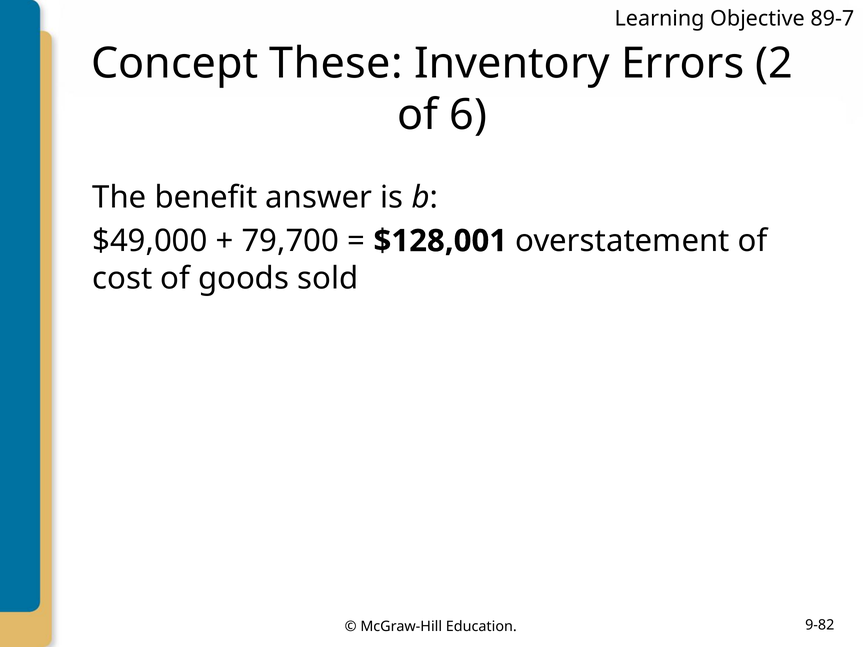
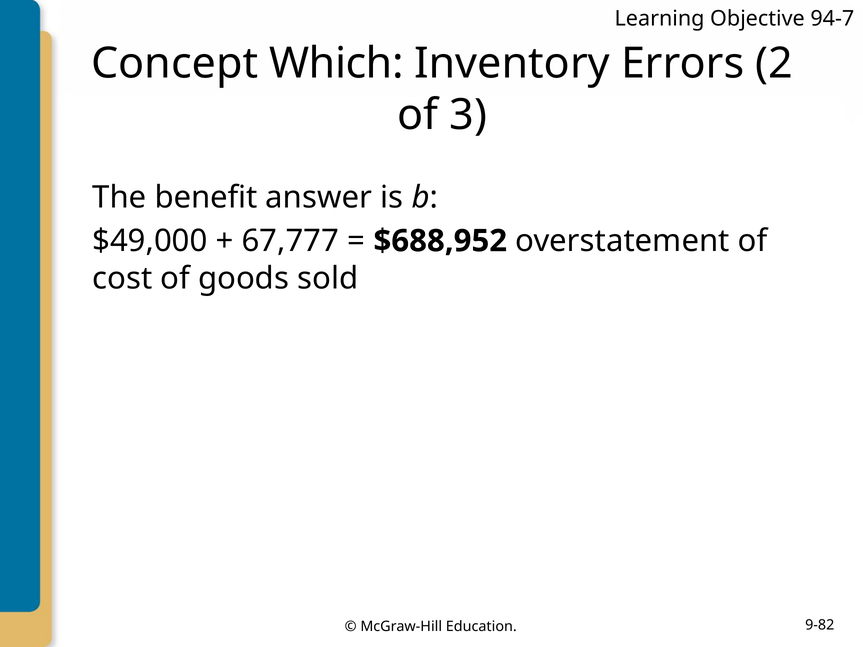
89-7: 89-7 -> 94-7 (832, 18)
These: These -> Which (336, 63)
6: 6 -> 3 (468, 115)
79,700: 79,700 -> 67,777 (290, 241)
$128,001: $128,001 -> $688,952 (440, 241)
